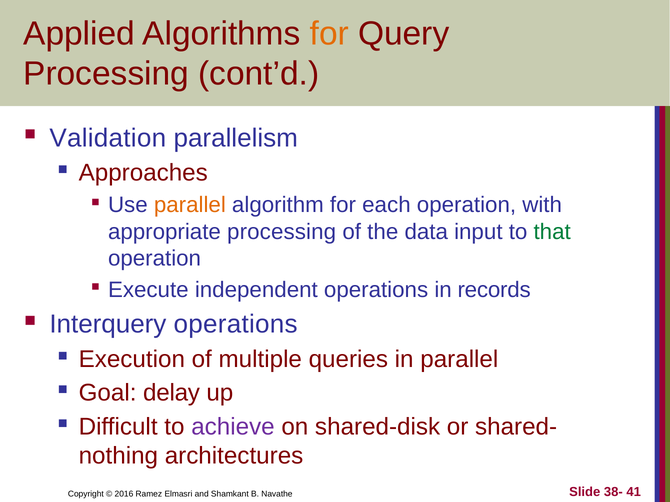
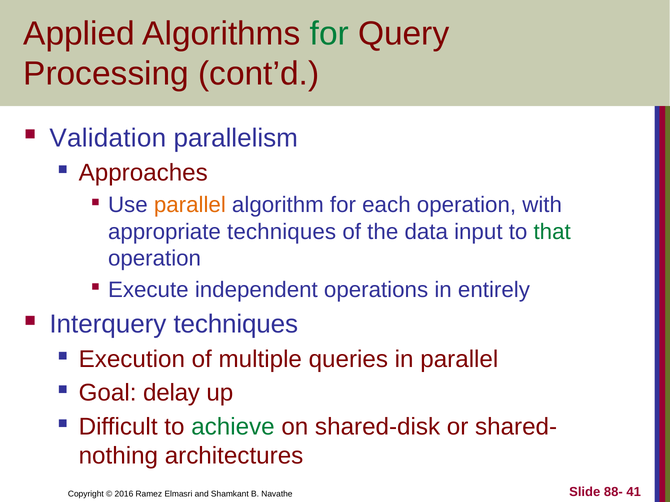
for colour: orange -> green (329, 34)
appropriate processing: processing -> techniques (282, 232)
records: records -> entirely (494, 290)
Interquery operations: operations -> techniques (236, 325)
achieve colour: purple -> green (233, 427)
38-: 38- -> 88- (613, 492)
